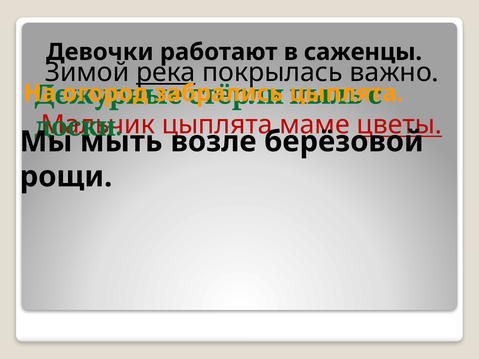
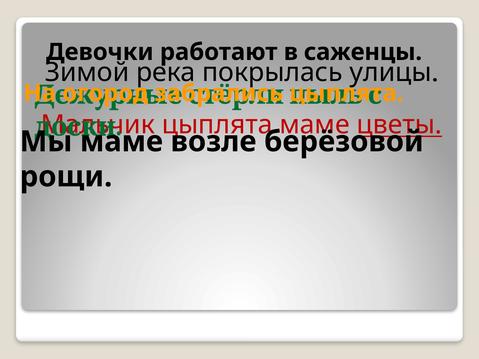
река underline: present -> none (166, 73)
важно: важно -> улицы (391, 73)
Мы мыть: мыть -> маме (121, 142)
